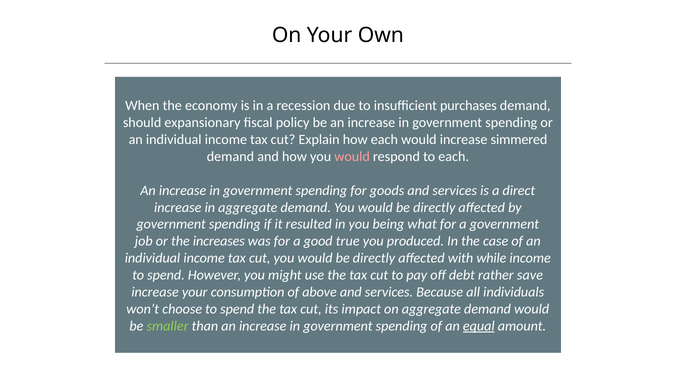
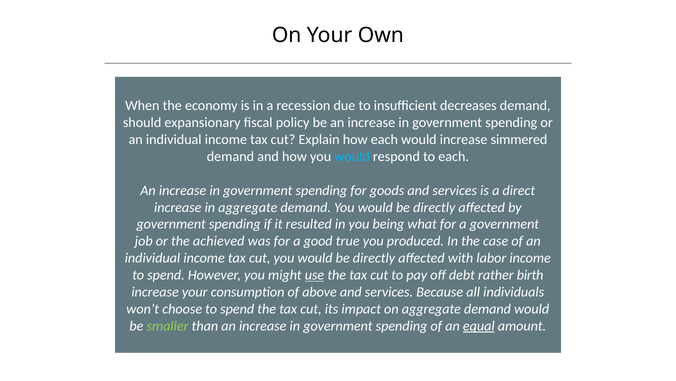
purchases: purchases -> decreases (468, 106)
would colour: pink -> light blue (352, 156)
increases: increases -> achieved (219, 241)
while: while -> labor (491, 258)
use underline: none -> present (314, 275)
save: save -> birth (530, 275)
